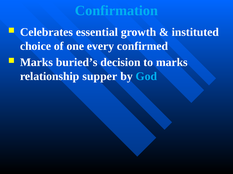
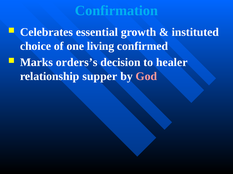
every: every -> living (101, 46)
buried’s: buried’s -> orders’s (77, 63)
to marks: marks -> healer (172, 63)
God colour: light blue -> pink (146, 77)
